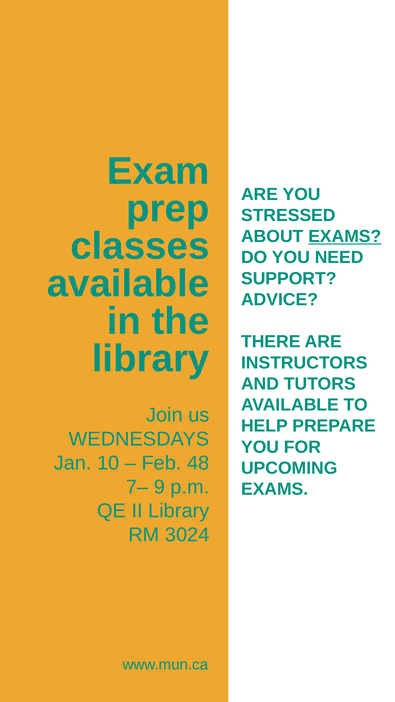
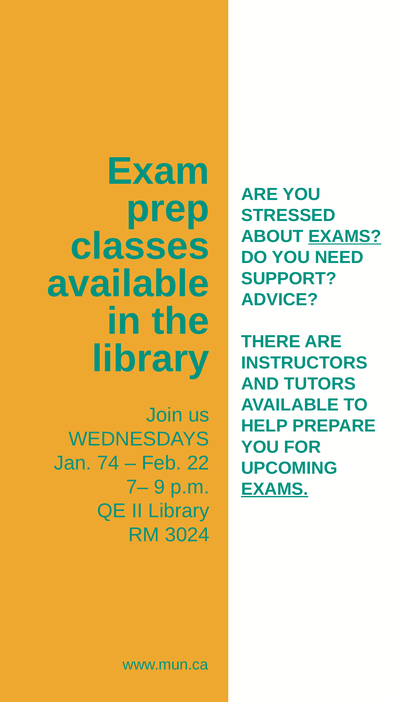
10: 10 -> 74 (108, 463)
48: 48 -> 22 (198, 463)
EXAMS underline: none -> present (275, 489)
